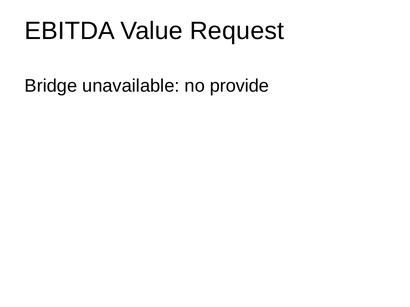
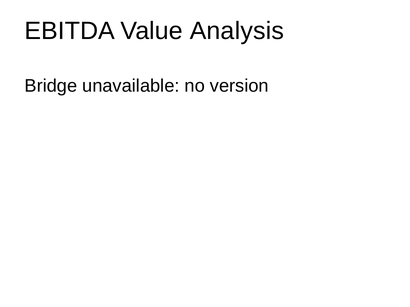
Request: Request -> Analysis (237, 31)
provide: provide -> version (239, 86)
